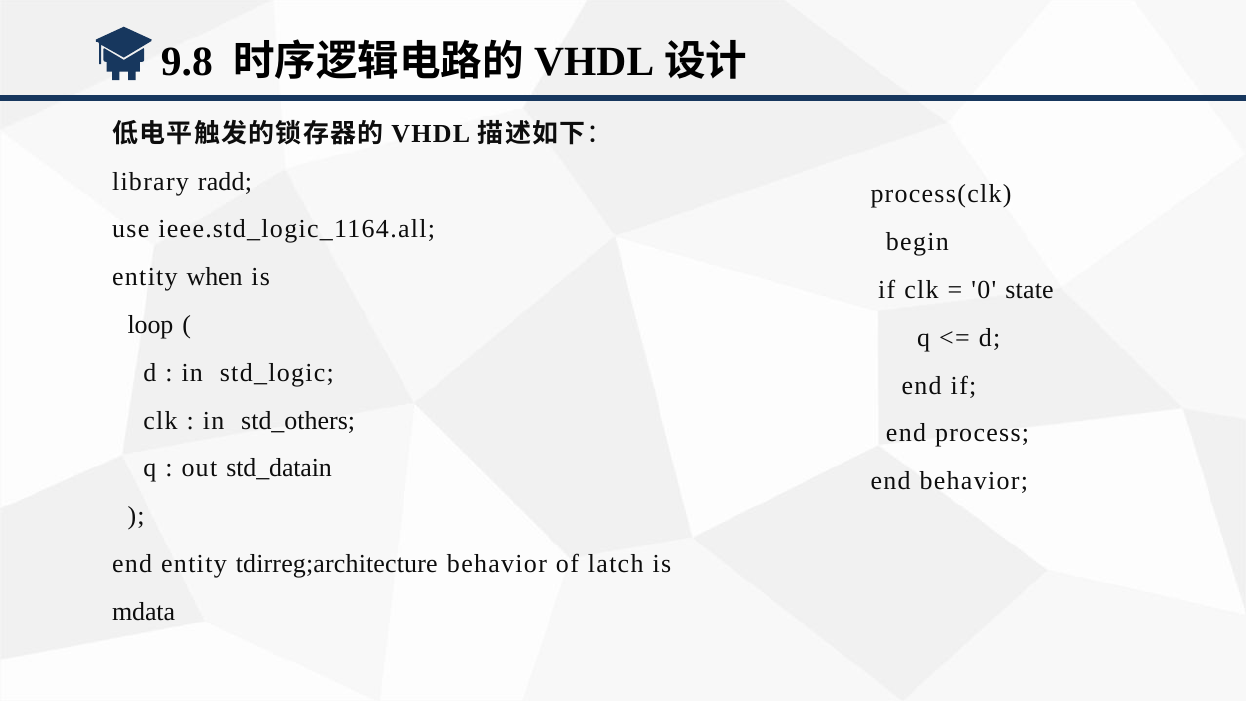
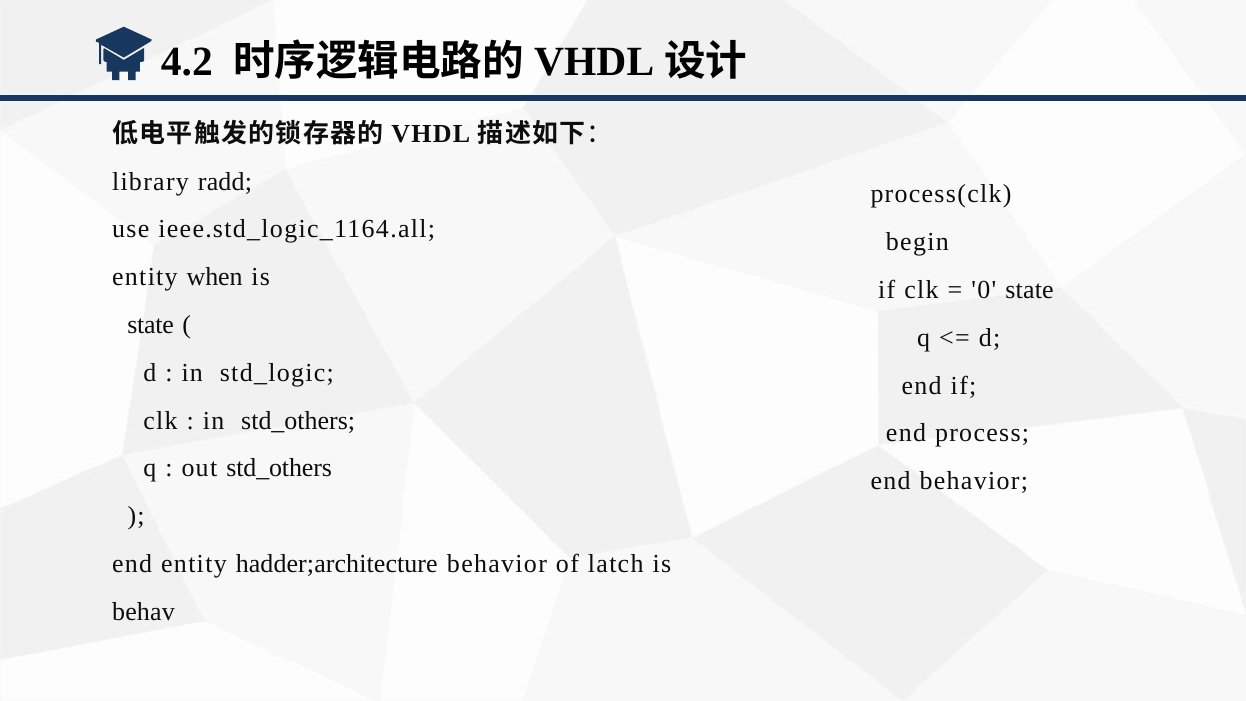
9.8: 9.8 -> 4.2 (187, 61)
loop: loop -> state (151, 325)
out std_datain: std_datain -> std_others (279, 468)
tdirreg;architecture: tdirreg;architecture -> hadder;architecture (337, 564)
mdata: mdata -> behav (143, 611)
